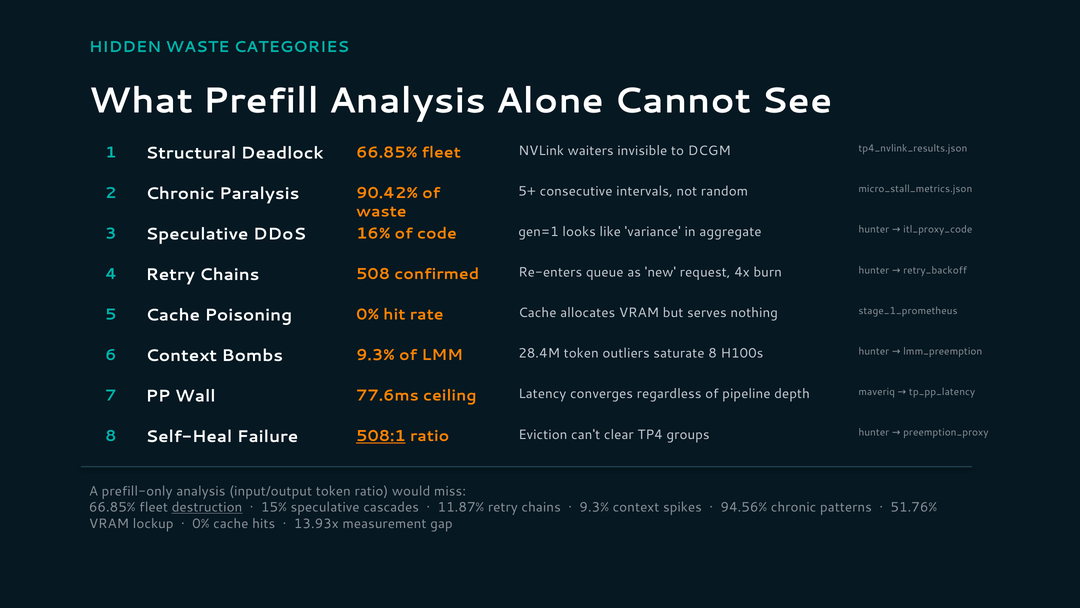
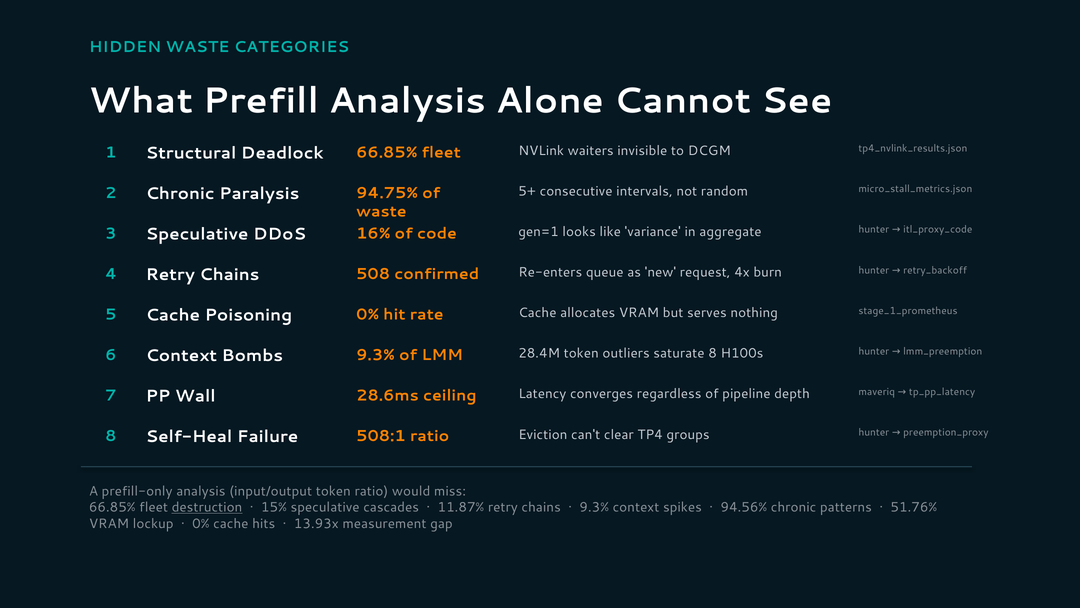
90.42%: 90.42% -> 94.75% (387, 193)
77.6ms: 77.6ms -> 28.6ms (387, 395)
508:1 underline: present -> none (381, 436)
